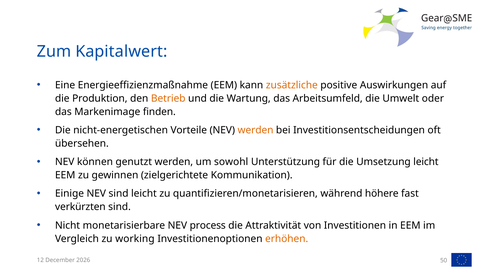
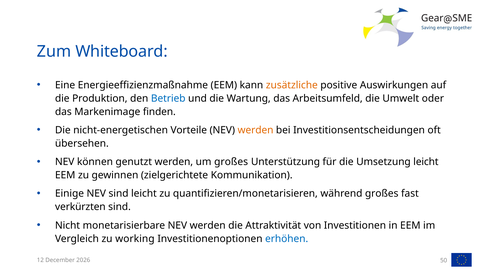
Kapitalwert: Kapitalwert -> Whiteboard (122, 51)
Betrieb colour: orange -> blue (168, 98)
um sowohl: sowohl -> großes (231, 161)
während höhere: höhere -> großes (382, 193)
monetarisierbare NEV process: process -> werden (208, 225)
erhöhen colour: orange -> blue (287, 238)
